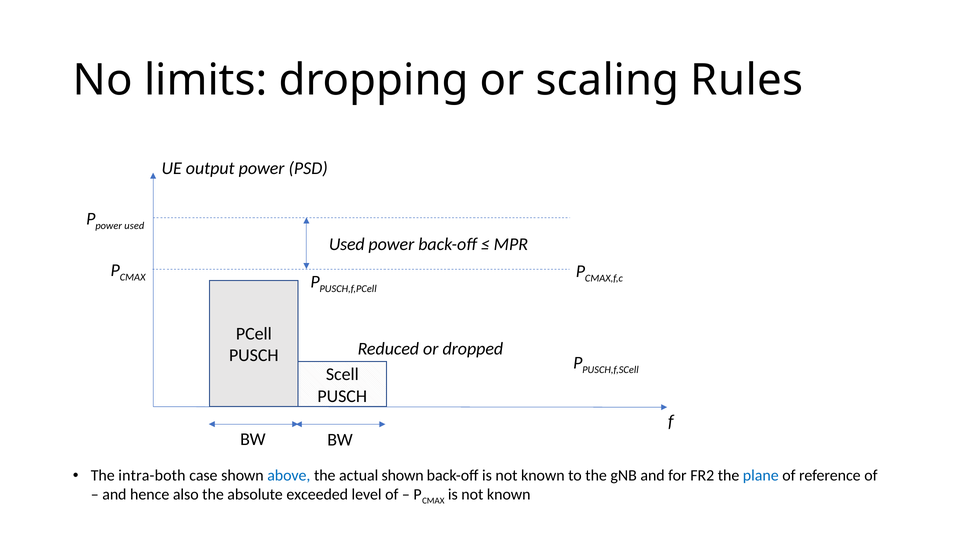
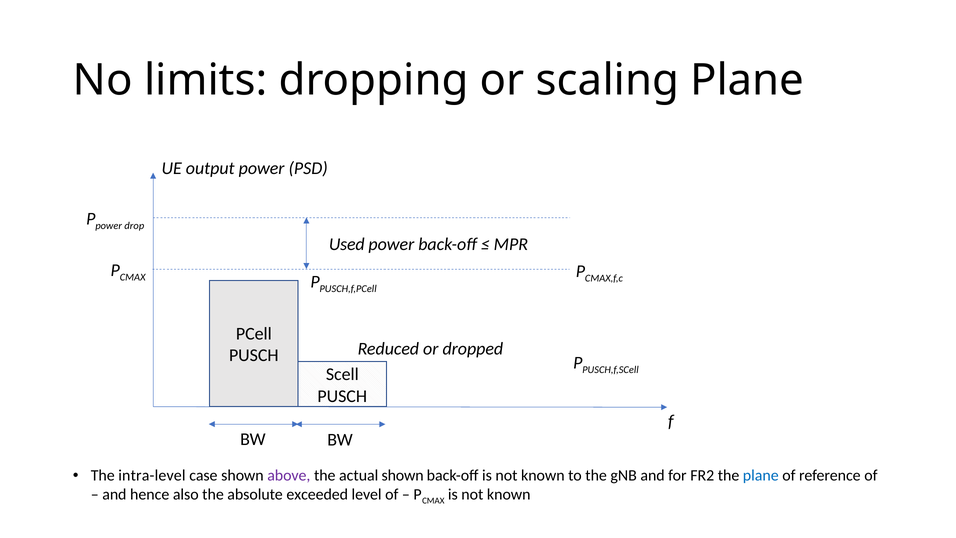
scaling Rules: Rules -> Plane (747, 80)
power used: used -> drop (134, 226)
intra-both: intra-both -> intra-level (152, 475)
above colour: blue -> purple (289, 475)
